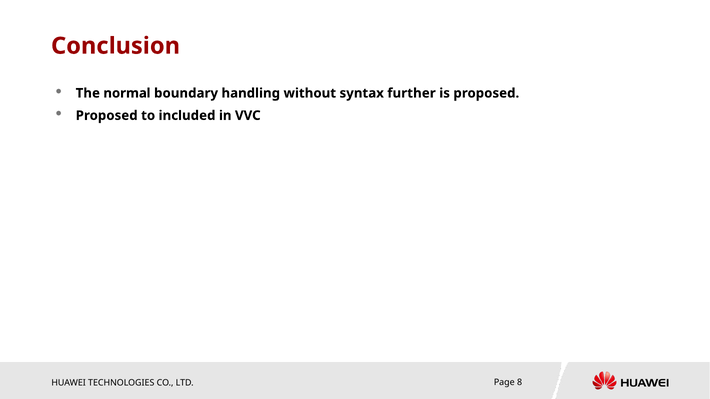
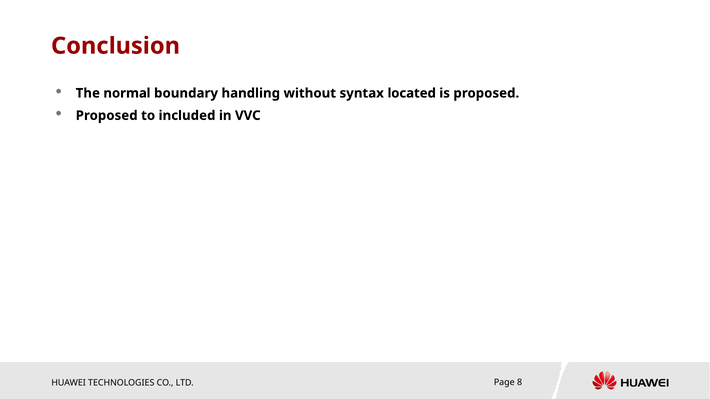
further: further -> located (412, 93)
